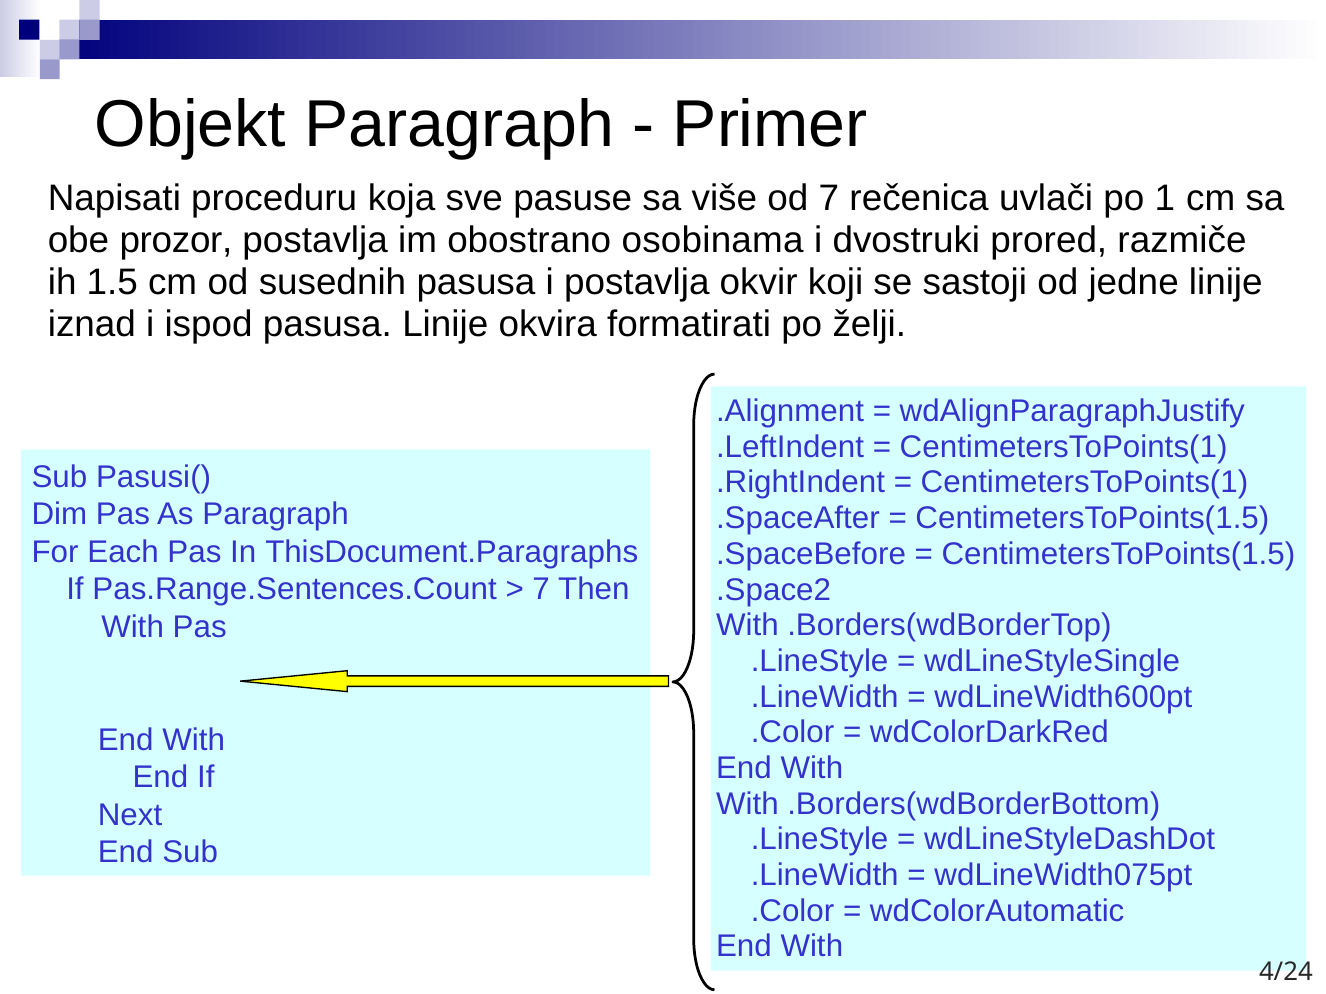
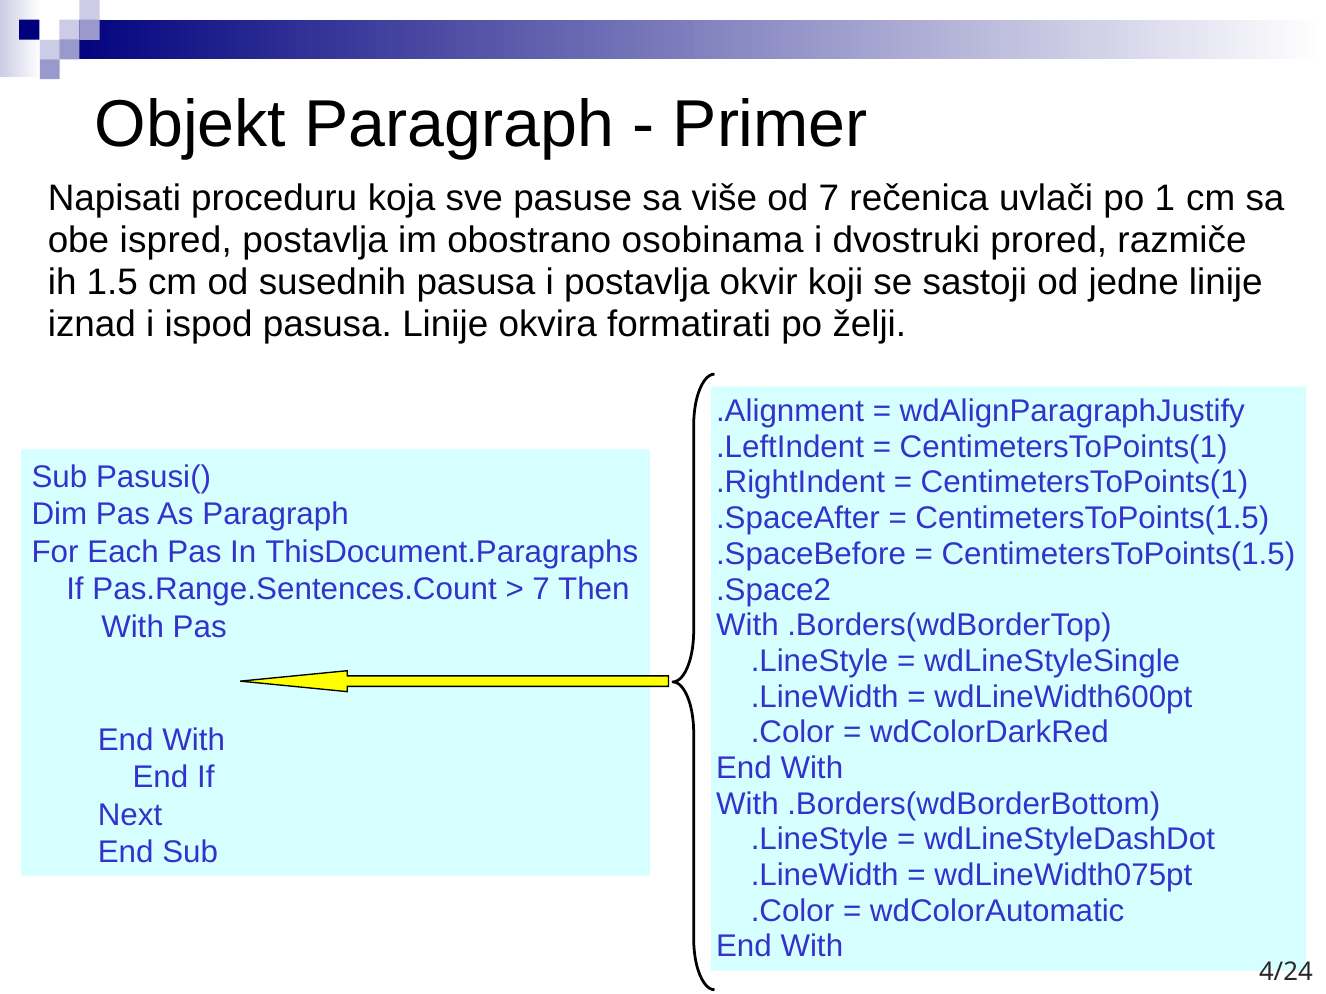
prozor: prozor -> ispred (176, 240)
